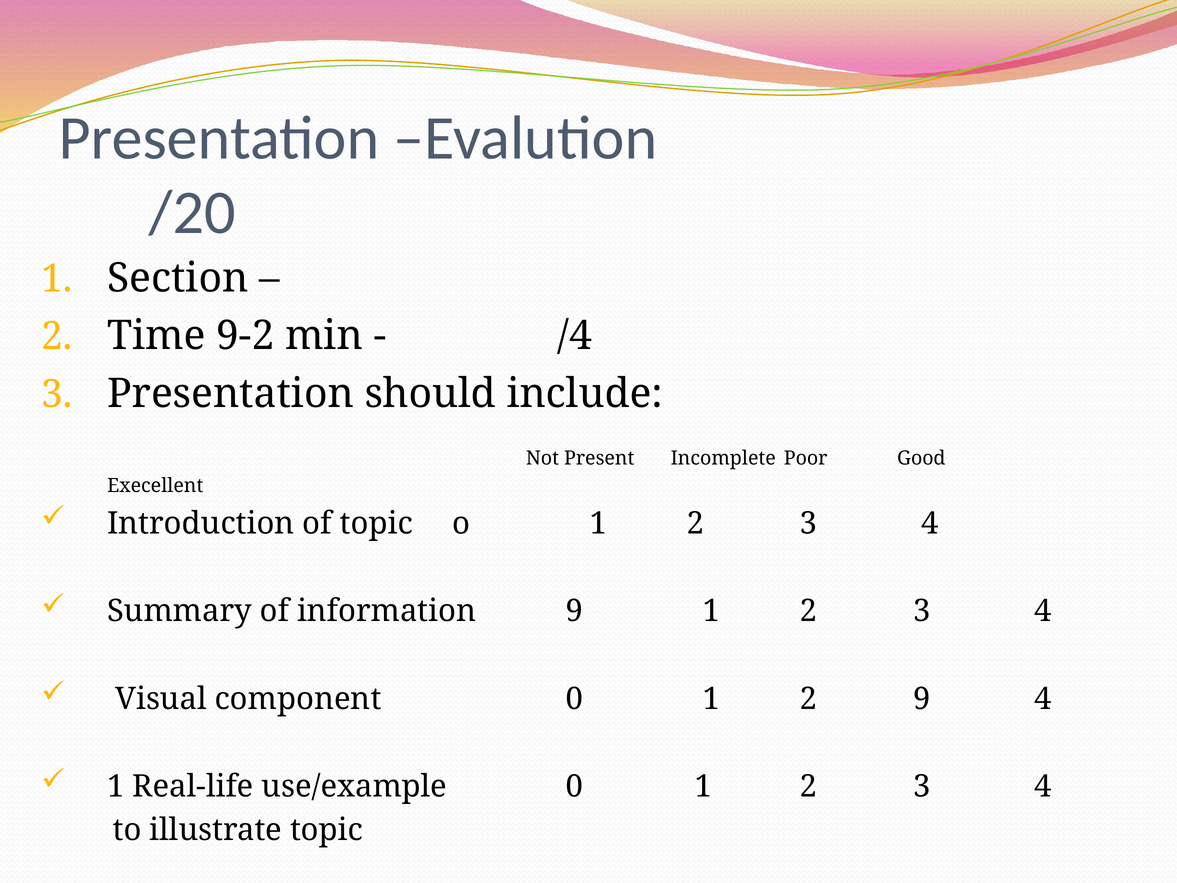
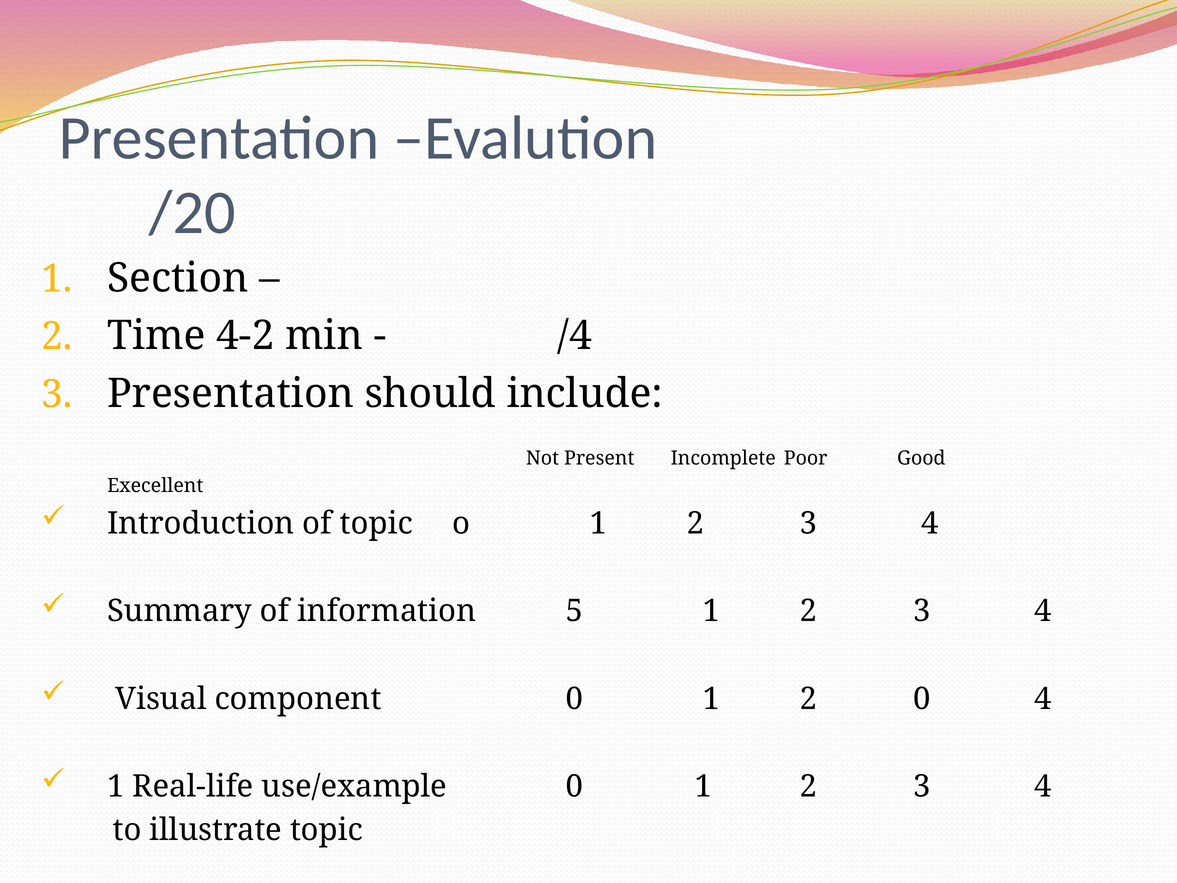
9-2: 9-2 -> 4-2 (245, 336)
information 9: 9 -> 5 (574, 611)
2 9: 9 -> 0 (922, 699)
